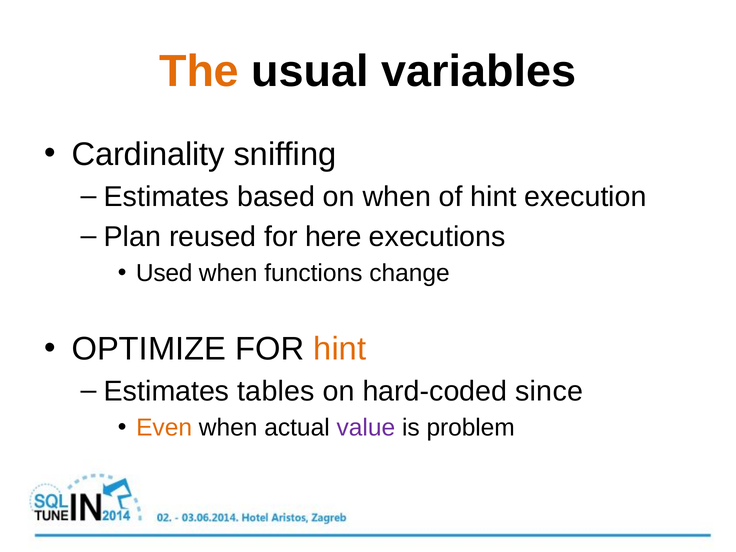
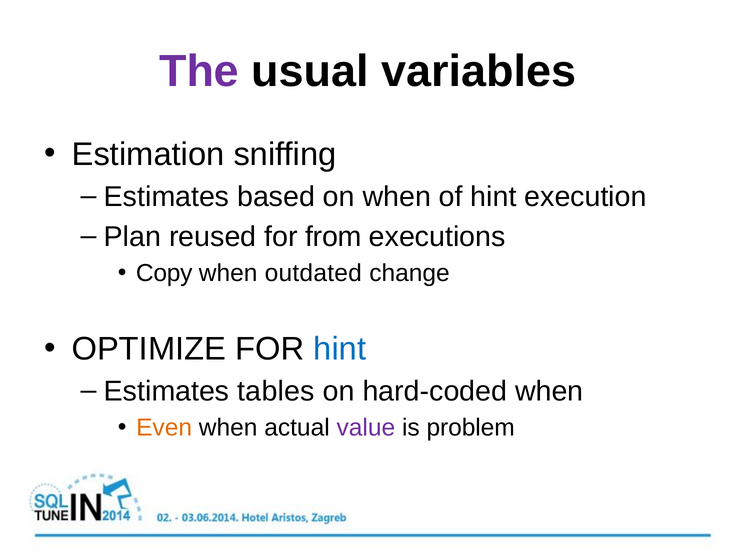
The colour: orange -> purple (199, 71)
Cardinality: Cardinality -> Estimation (148, 154)
here: here -> from (333, 237)
Used: Used -> Copy (164, 273)
functions: functions -> outdated (313, 273)
hint colour: orange -> blue (340, 349)
hard-coded since: since -> when (549, 391)
